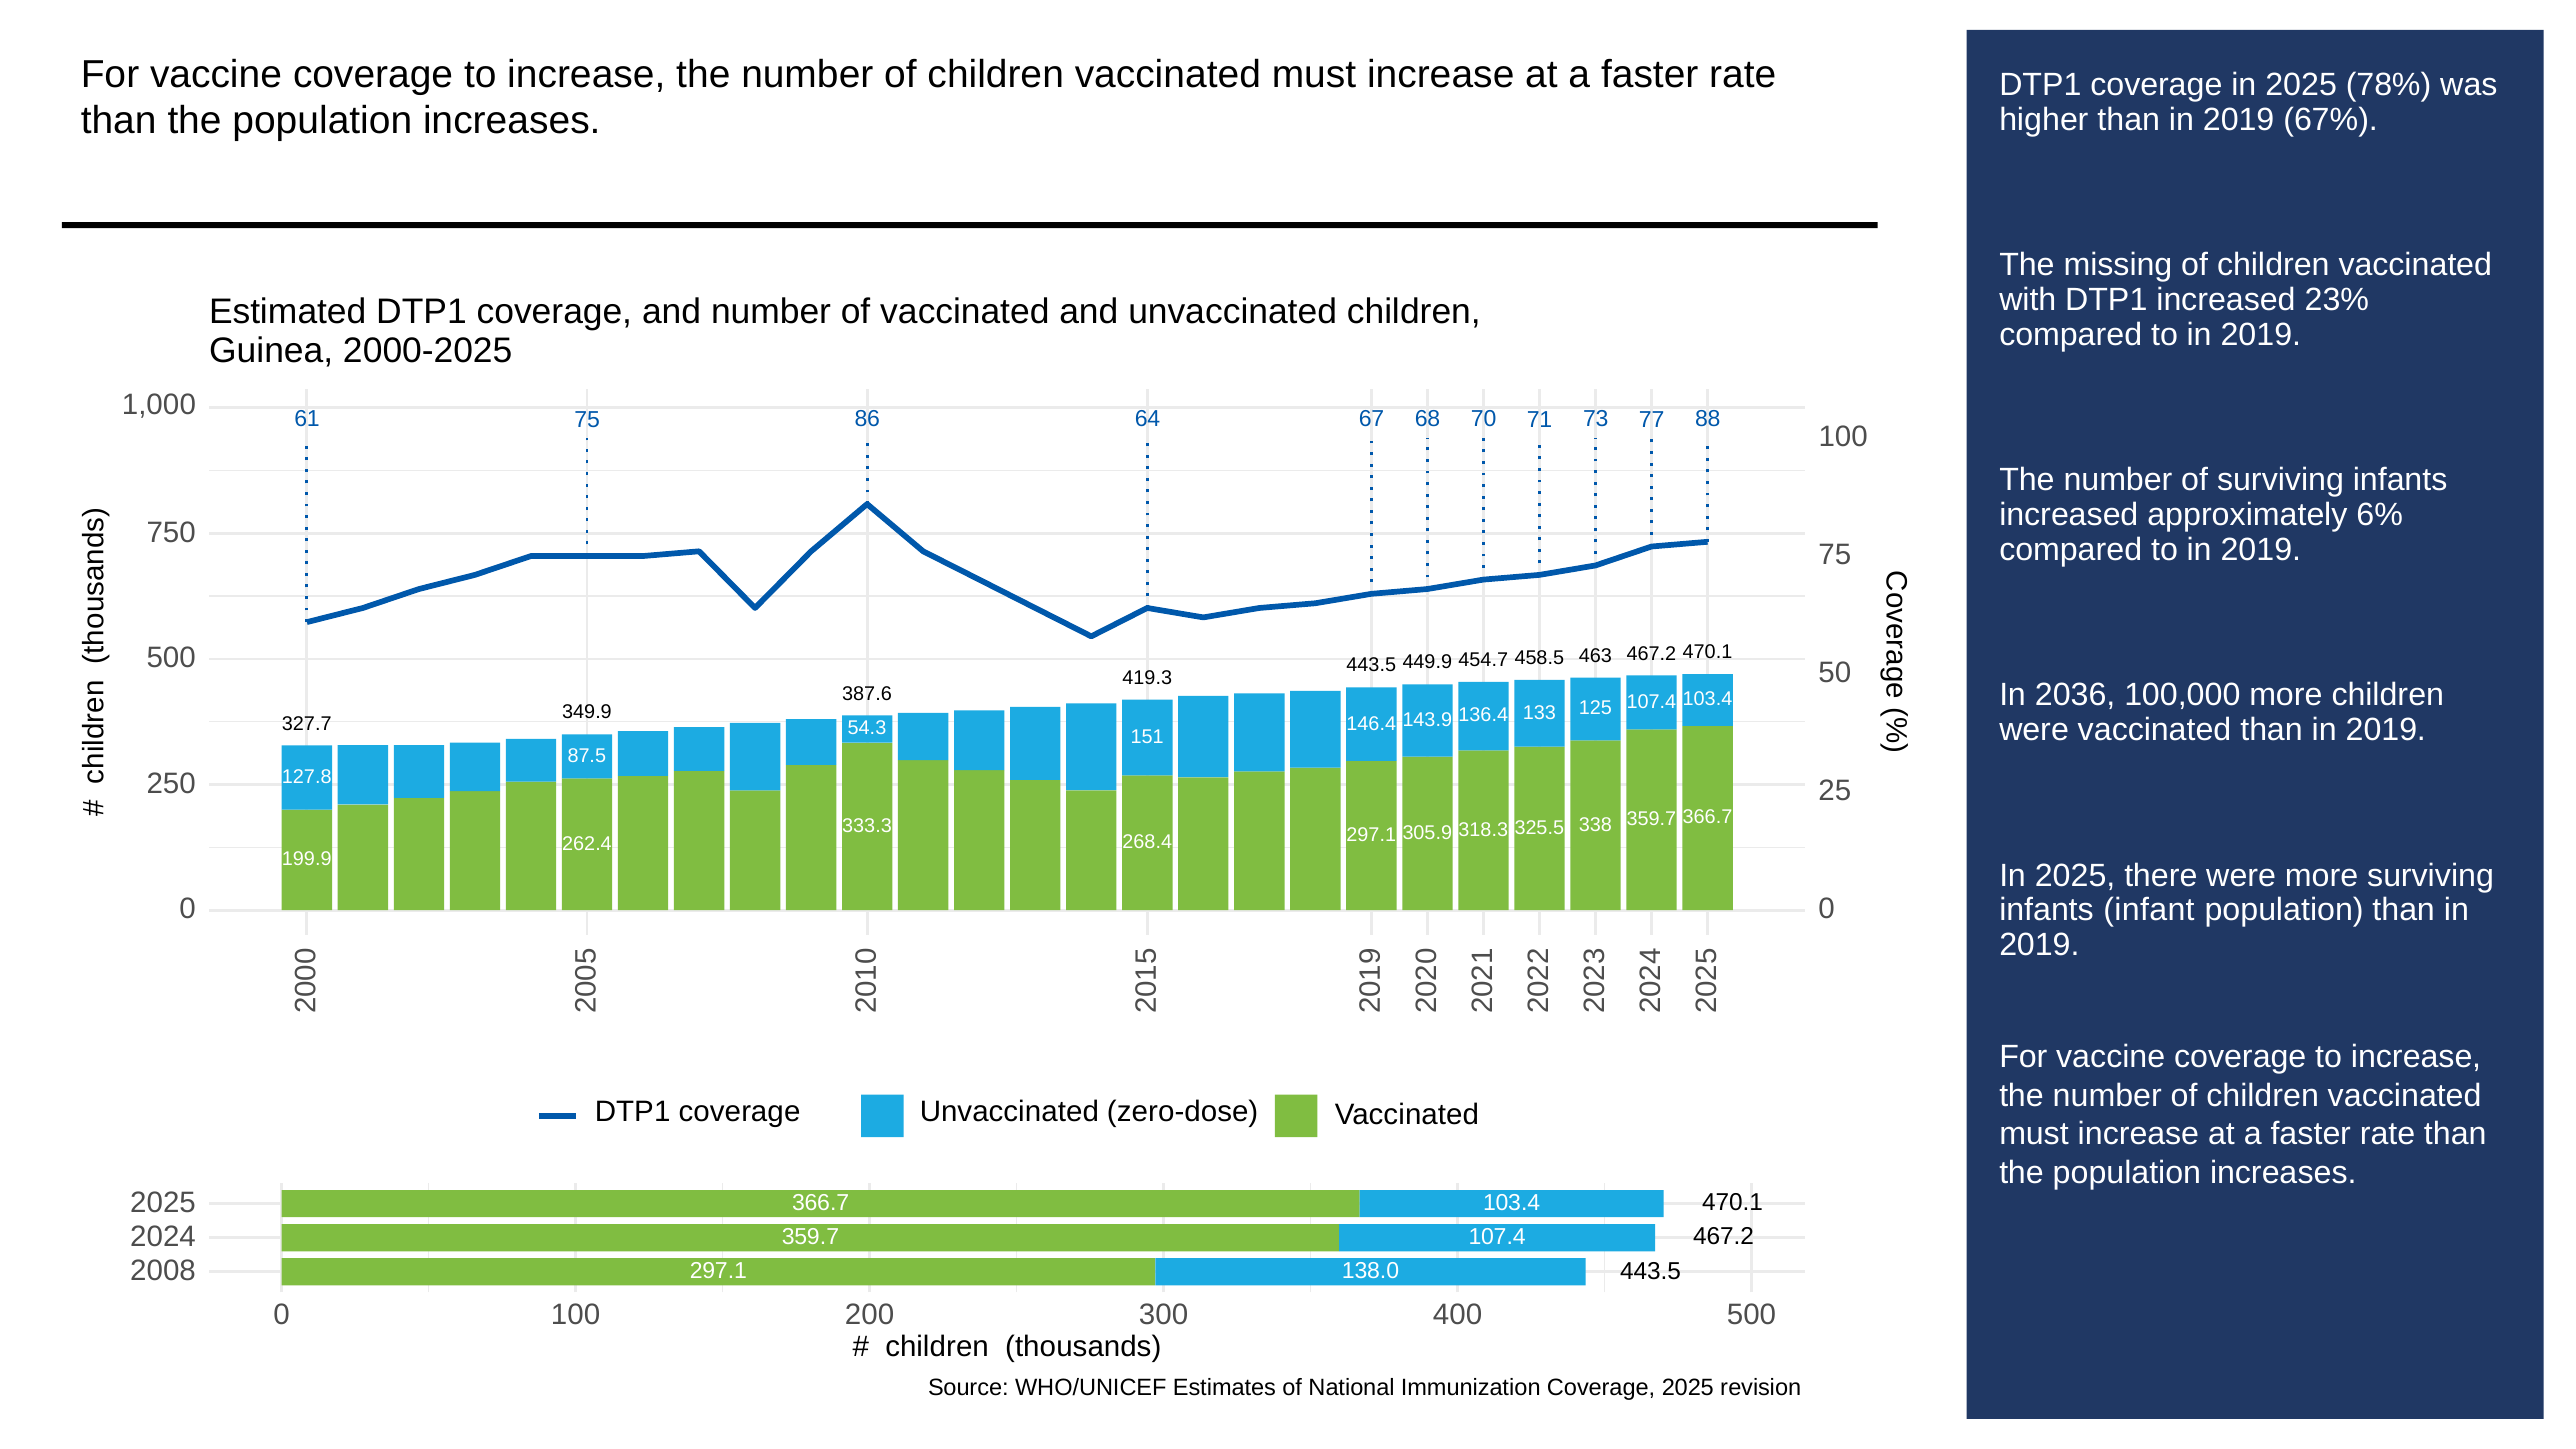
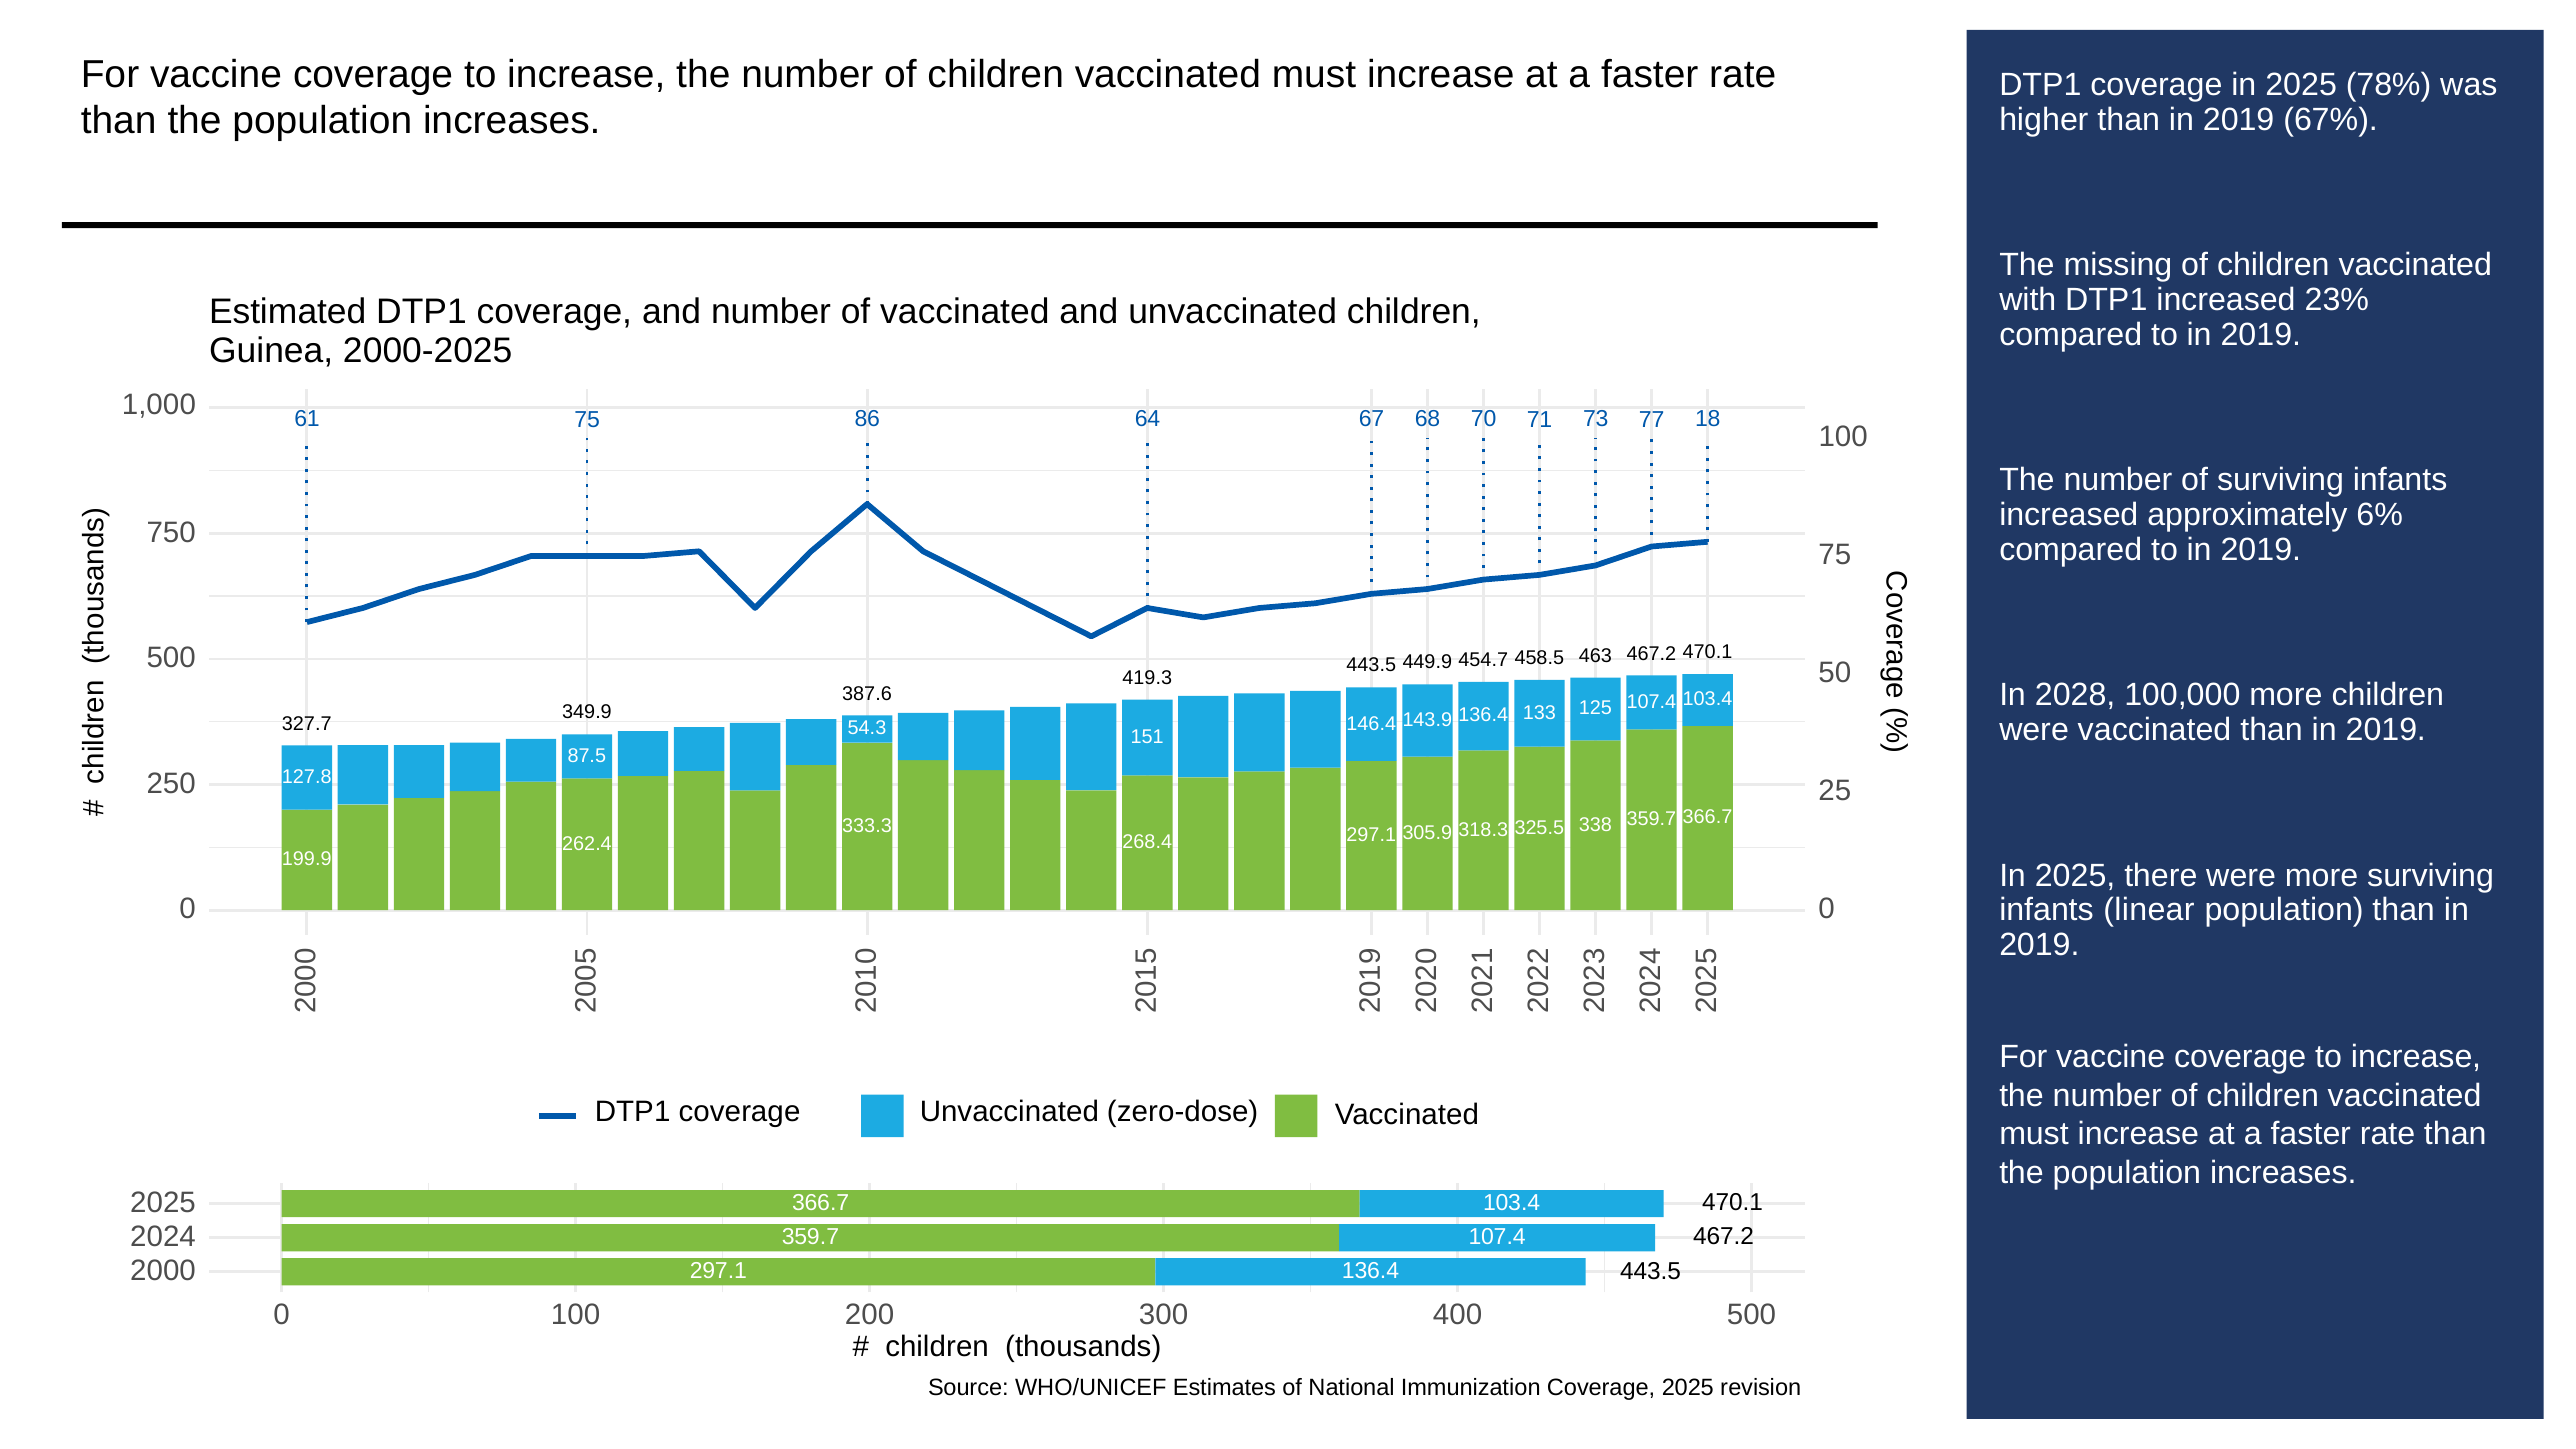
88: 88 -> 18 (1708, 419)
2036: 2036 -> 2028 (2075, 695)
infant: infant -> linear (2149, 910)
2008: 2008 -> 2000 (163, 1271)
297.1 138.0: 138.0 -> 136.4 (1370, 1271)
